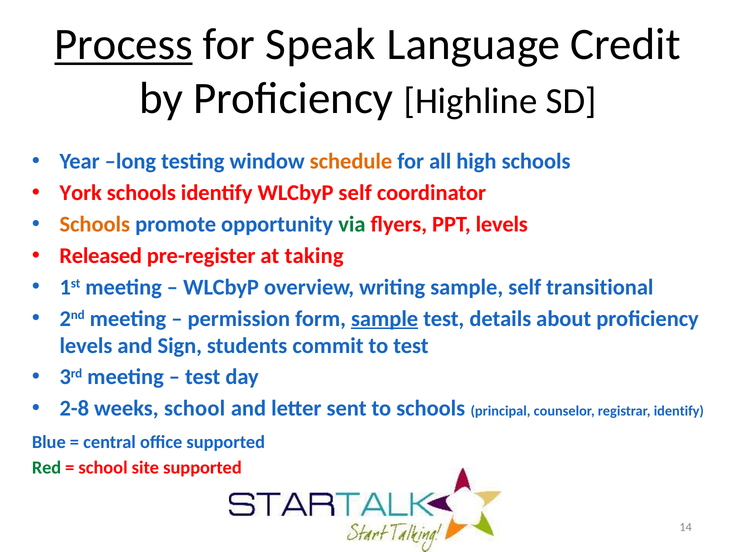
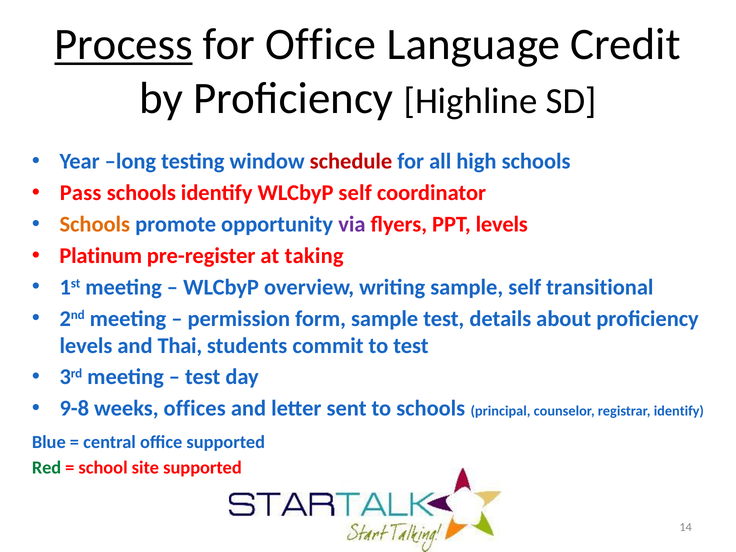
for Speak: Speak -> Office (321, 44)
schedule colour: orange -> red (351, 161)
York: York -> Pass (81, 193)
via colour: green -> purple (352, 224)
Released: Released -> Platinum (101, 256)
sample underline: present -> none (385, 319)
Sign: Sign -> Thai (180, 346)
2-8: 2-8 -> 9-8 (74, 408)
weeks school: school -> offices (195, 408)
